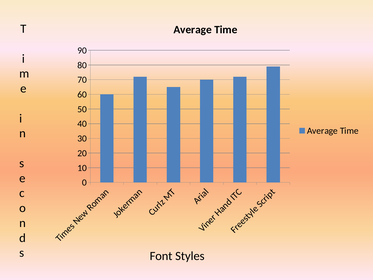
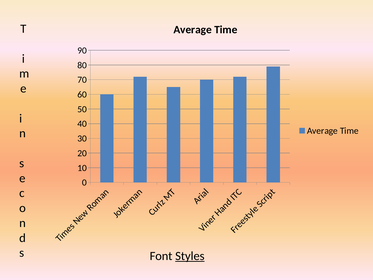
Styles underline: none -> present (190, 256)
